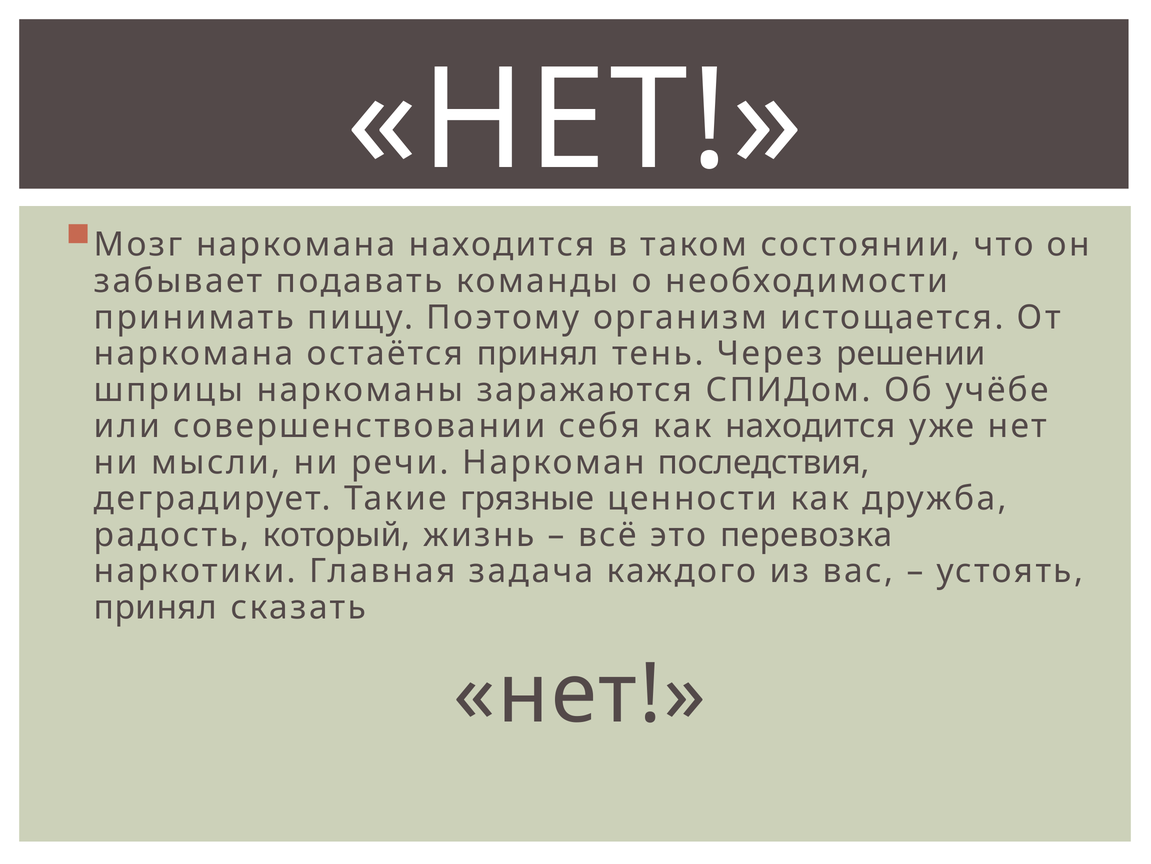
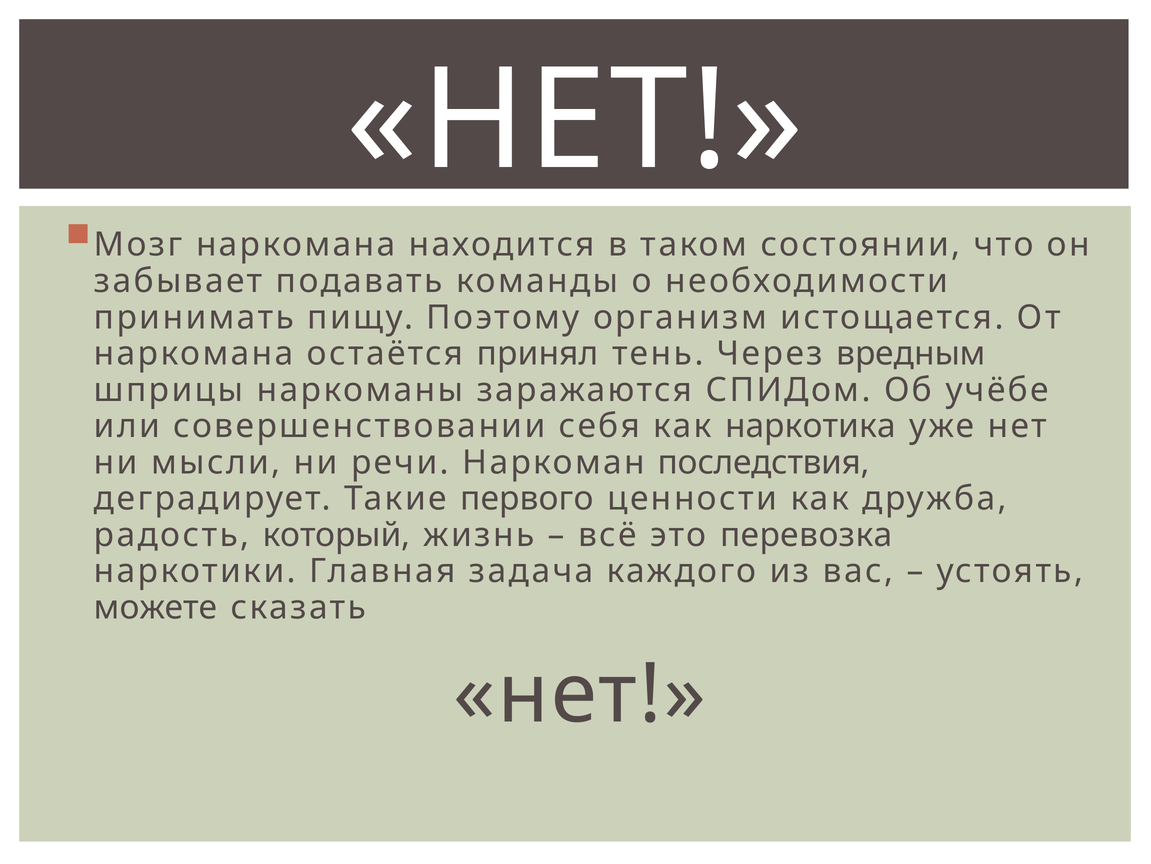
решении: решении -> вредным (911, 353)
как находится: находится -> наркотика (810, 426)
грязные: грязные -> первого (527, 498)
принял: принял -> можете (156, 607)
